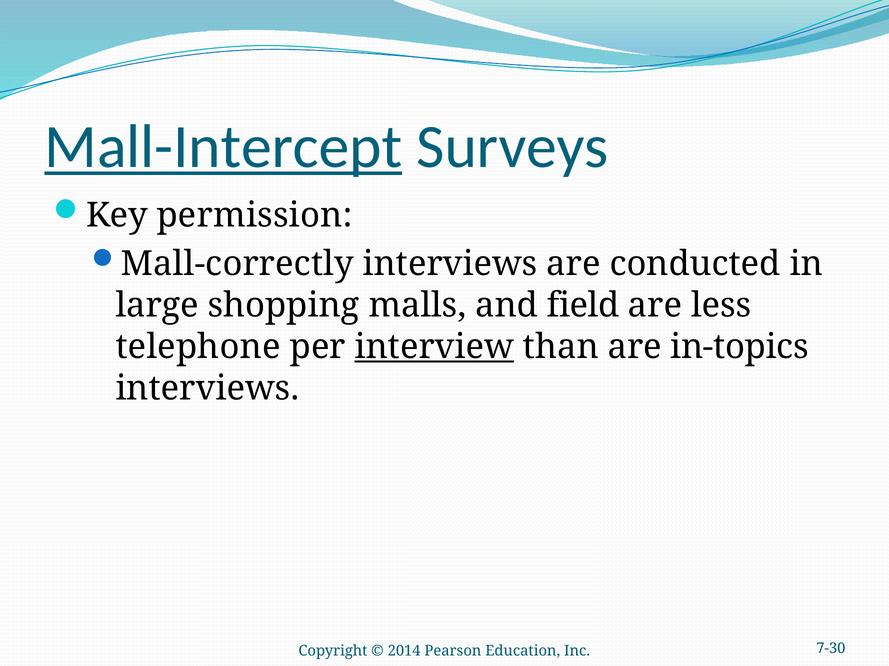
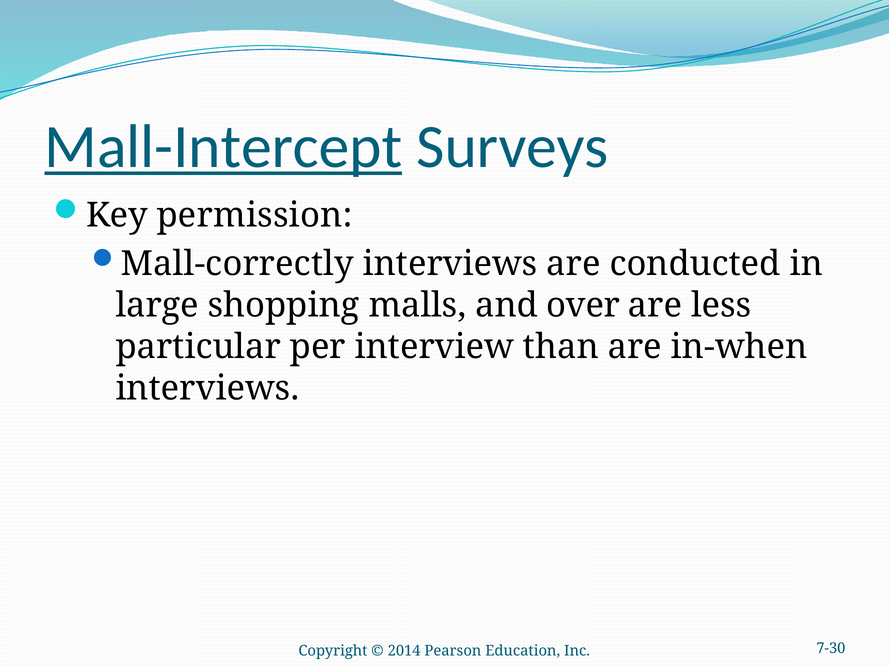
field: field -> over (583, 306)
telephone: telephone -> particular (198, 347)
interview underline: present -> none (434, 347)
in-topics: in-topics -> in-when (739, 347)
